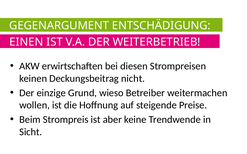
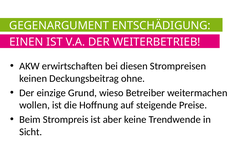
nicht: nicht -> ohne (133, 79)
